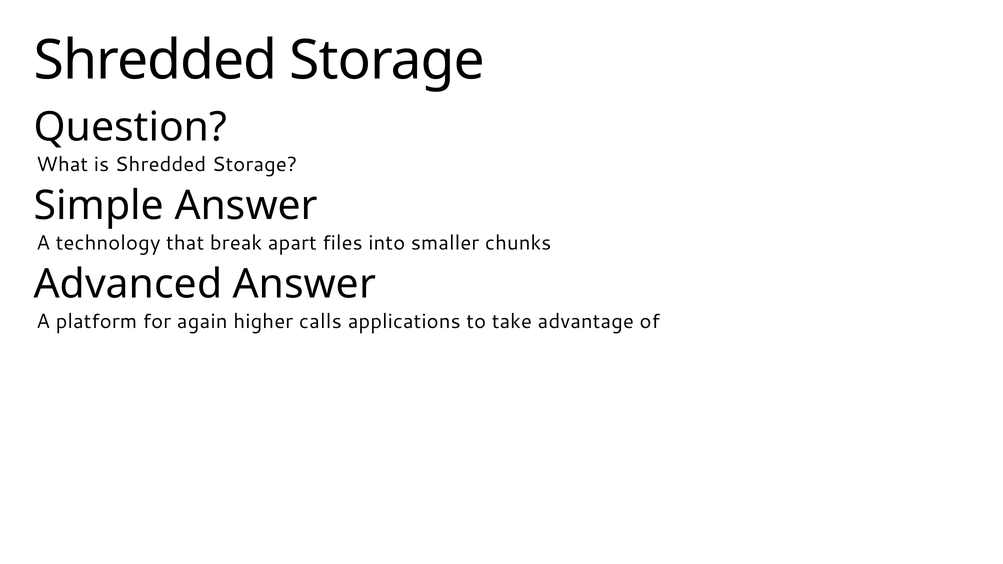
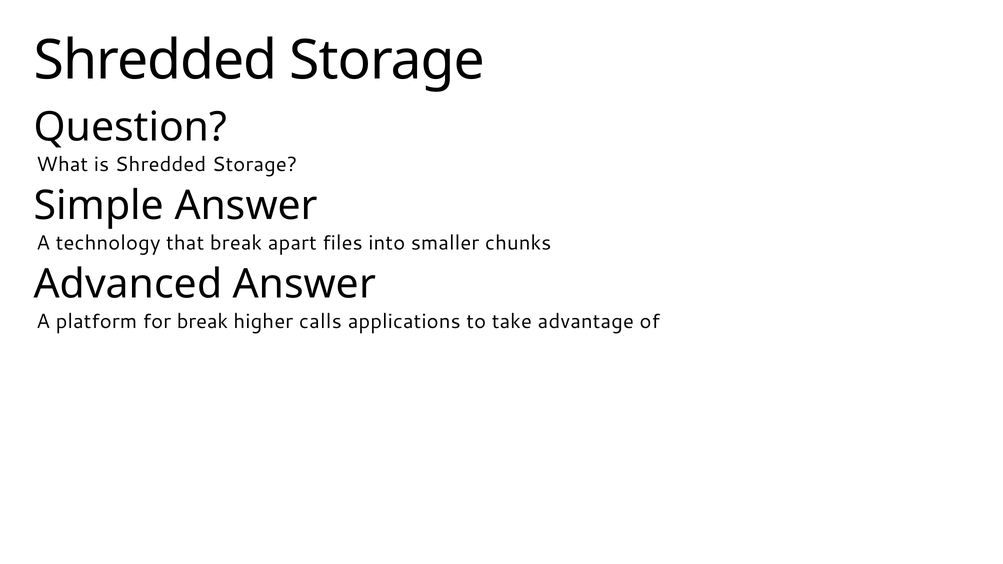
for again: again -> break (202, 322)
